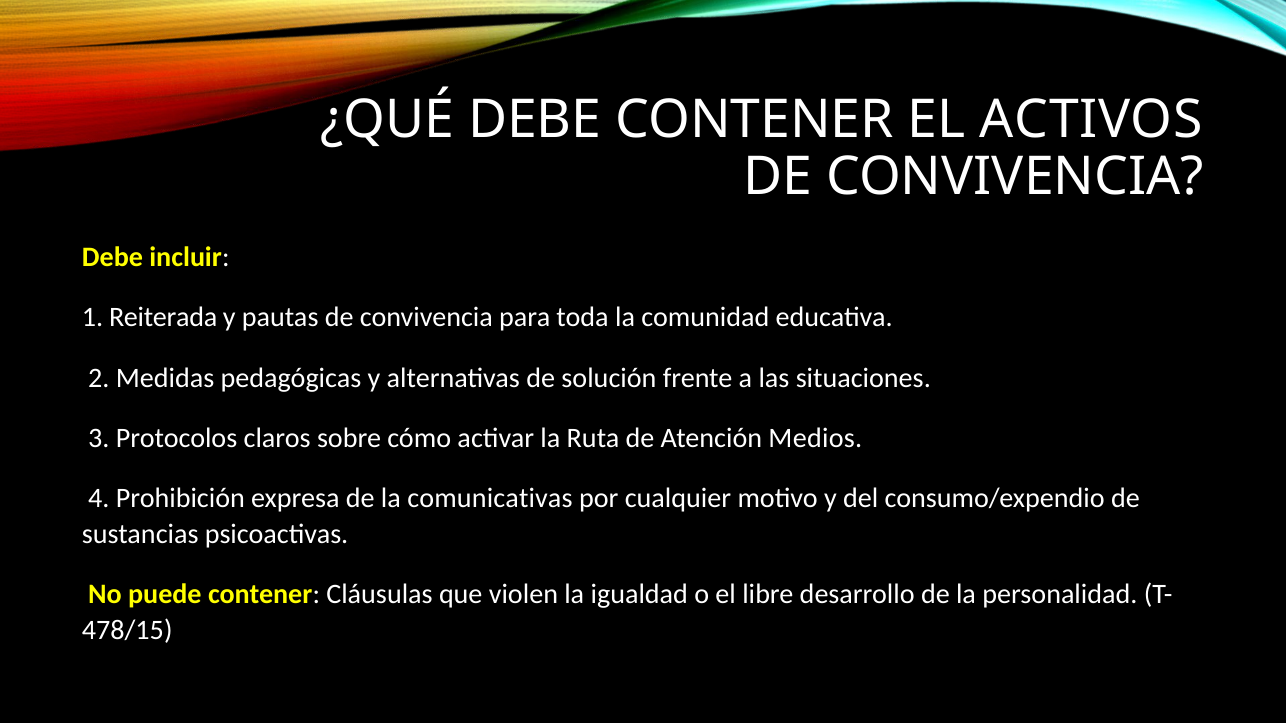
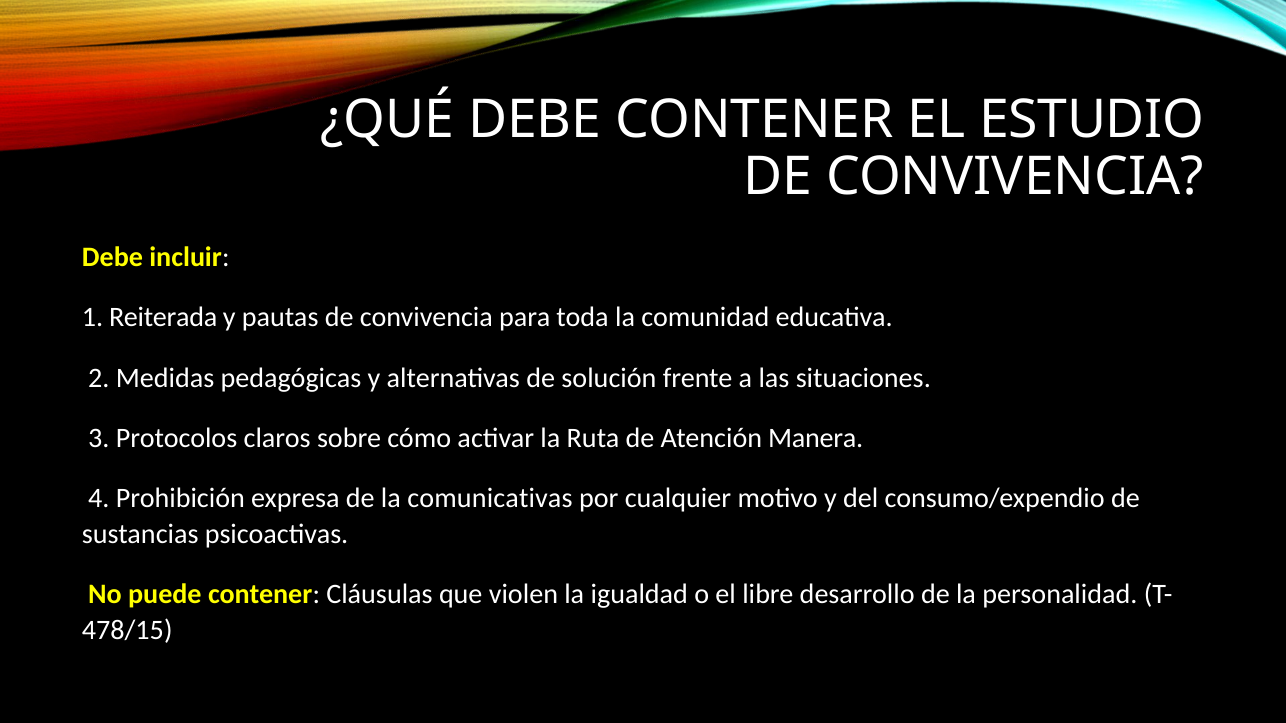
ACTIVOS: ACTIVOS -> ESTUDIO (1092, 120)
Medios: Medios -> Manera (816, 438)
